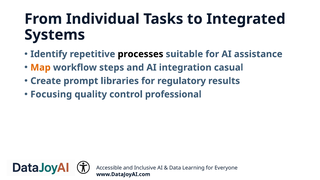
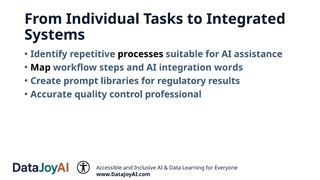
Map colour: orange -> black (41, 68)
casual: casual -> words (229, 68)
Focusing: Focusing -> Accurate (51, 94)
